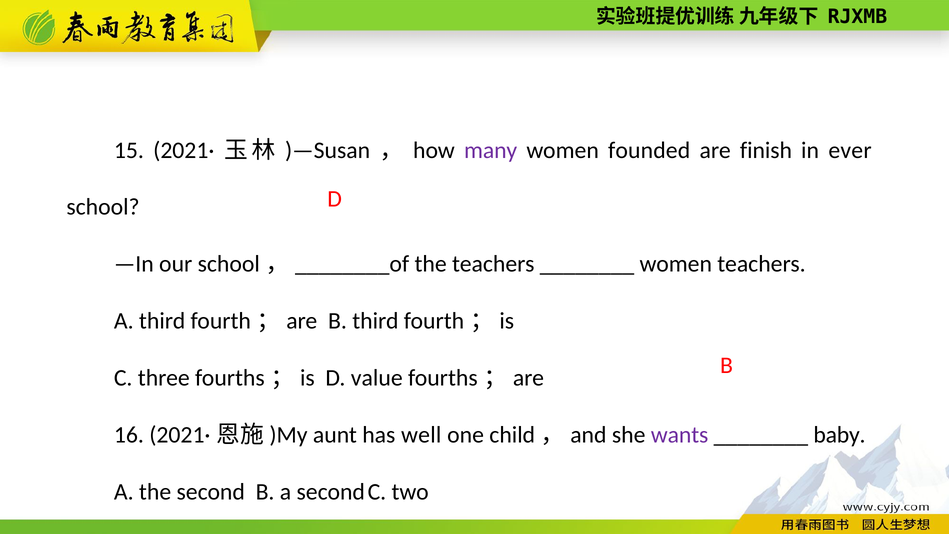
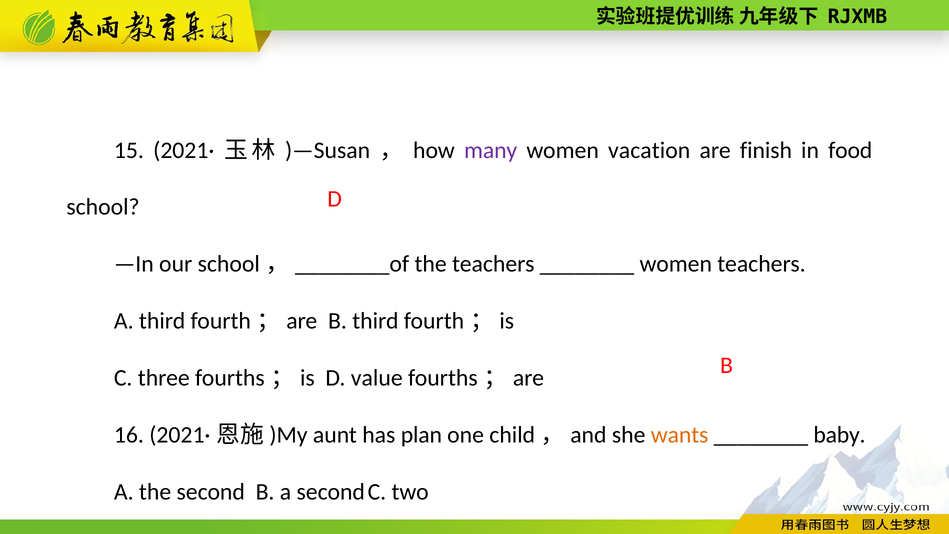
founded: founded -> vacation (649, 150)
ever: ever -> food (850, 150)
well: well -> plan (421, 435)
wants colour: purple -> orange (680, 435)
